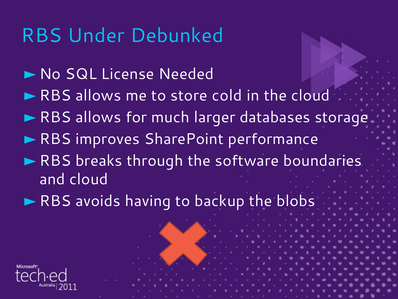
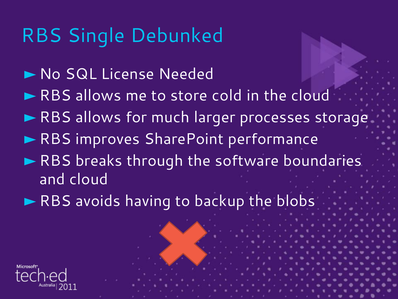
Under: Under -> Single (96, 35)
databases: databases -> processes (275, 117)
